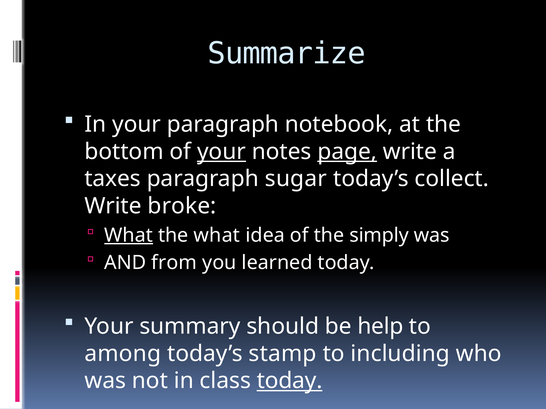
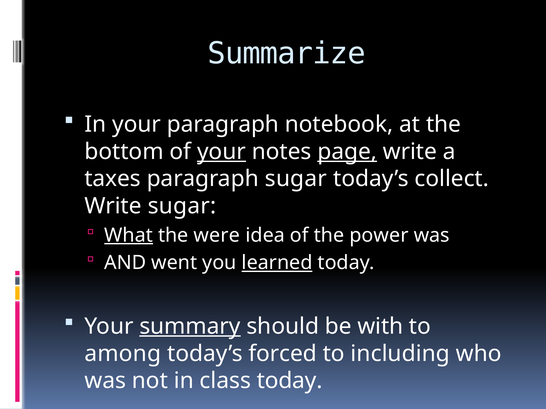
Write broke: broke -> sugar (182, 206)
the what: what -> were (217, 236)
simply: simply -> power (379, 236)
from: from -> went (174, 263)
learned underline: none -> present (277, 263)
summary underline: none -> present (190, 327)
help: help -> with (380, 327)
stamp: stamp -> forced (283, 354)
today underline: present -> none (290, 381)
